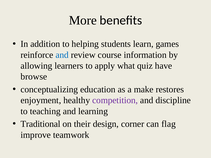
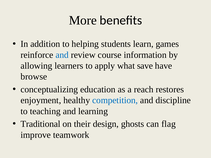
quiz: quiz -> save (145, 66)
make: make -> reach (144, 90)
competition colour: purple -> blue (115, 100)
corner: corner -> ghosts (133, 124)
